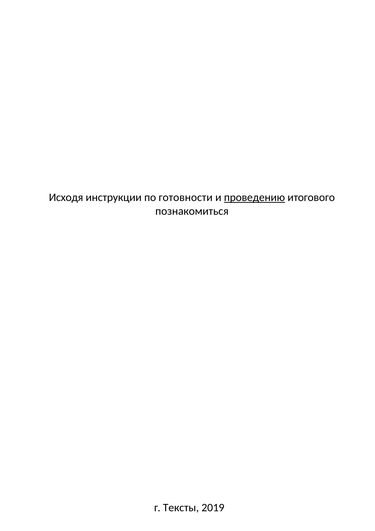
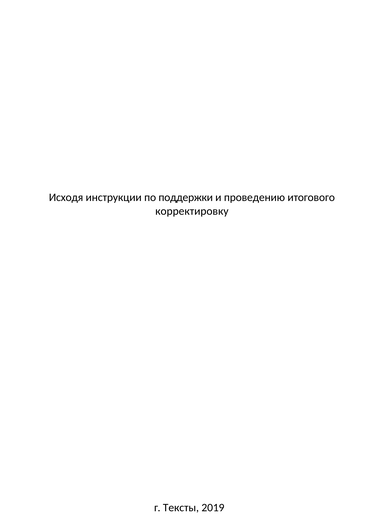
готовности: готовности -> поддержки (186, 197)
проведению underline: present -> none (254, 197)
познакомиться: познакомиться -> корректировку (192, 211)
